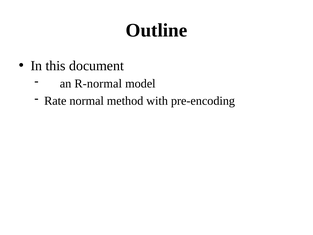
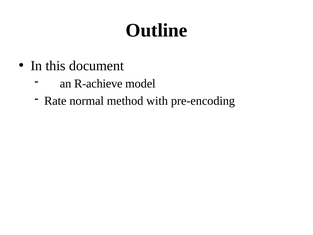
R-normal: R-normal -> R-achieve (98, 84)
